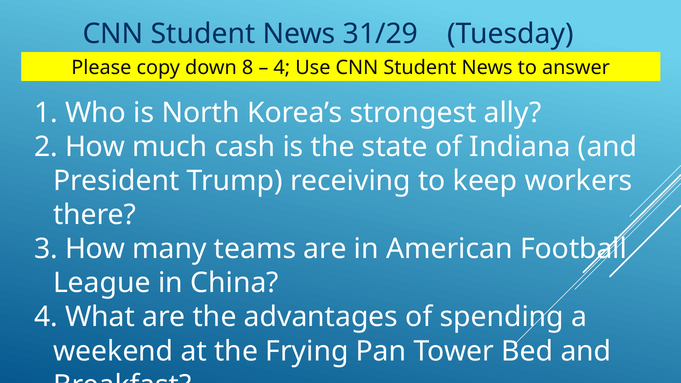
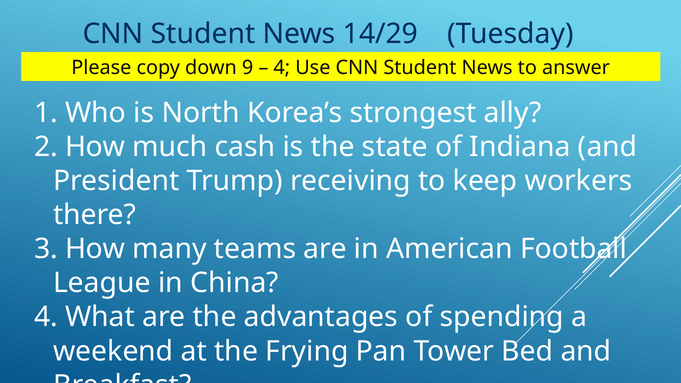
31/29: 31/29 -> 14/29 (380, 34)
8: 8 -> 9 (248, 68)
